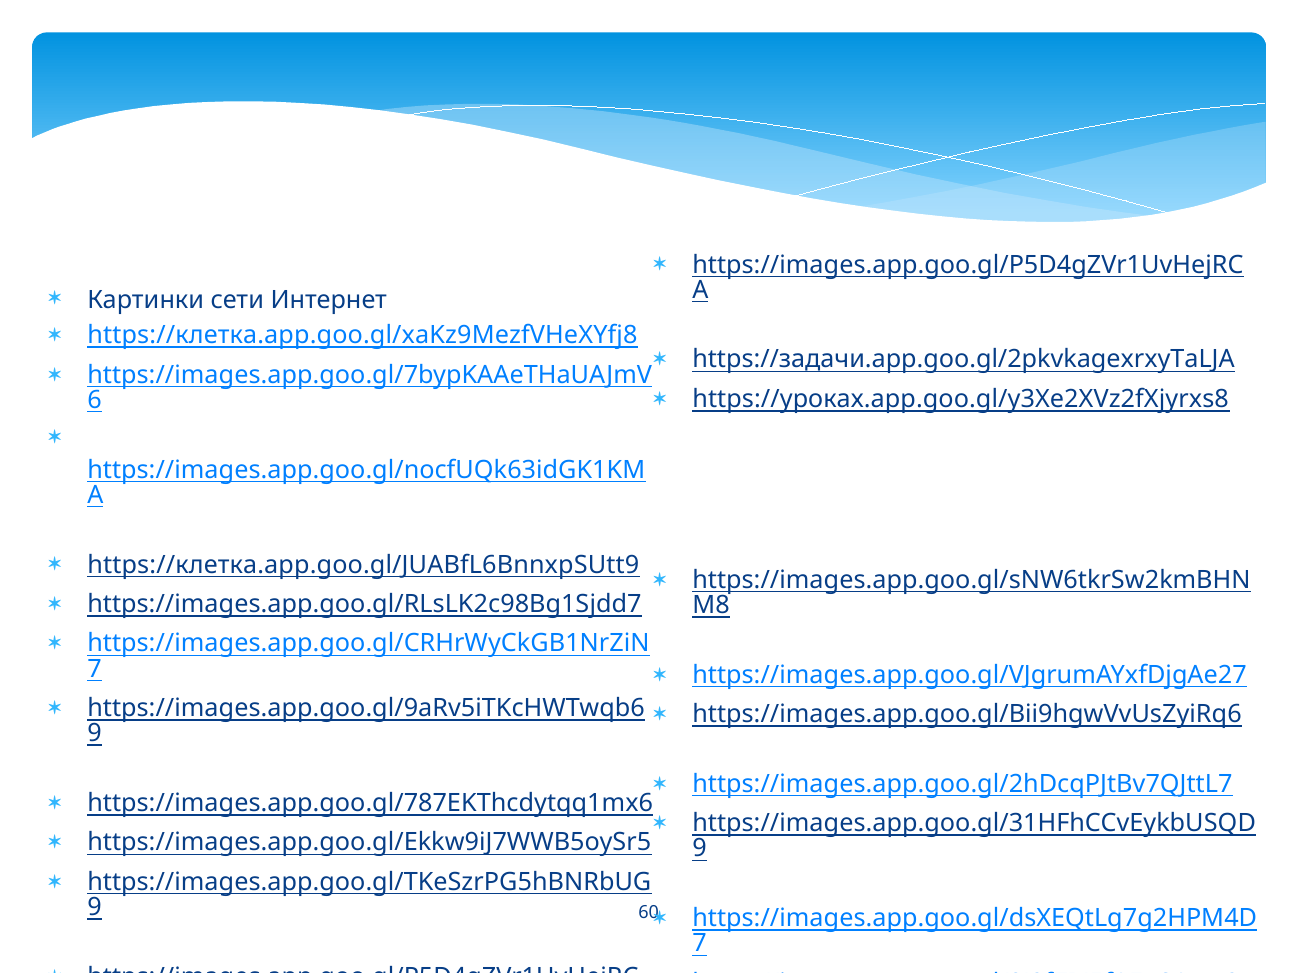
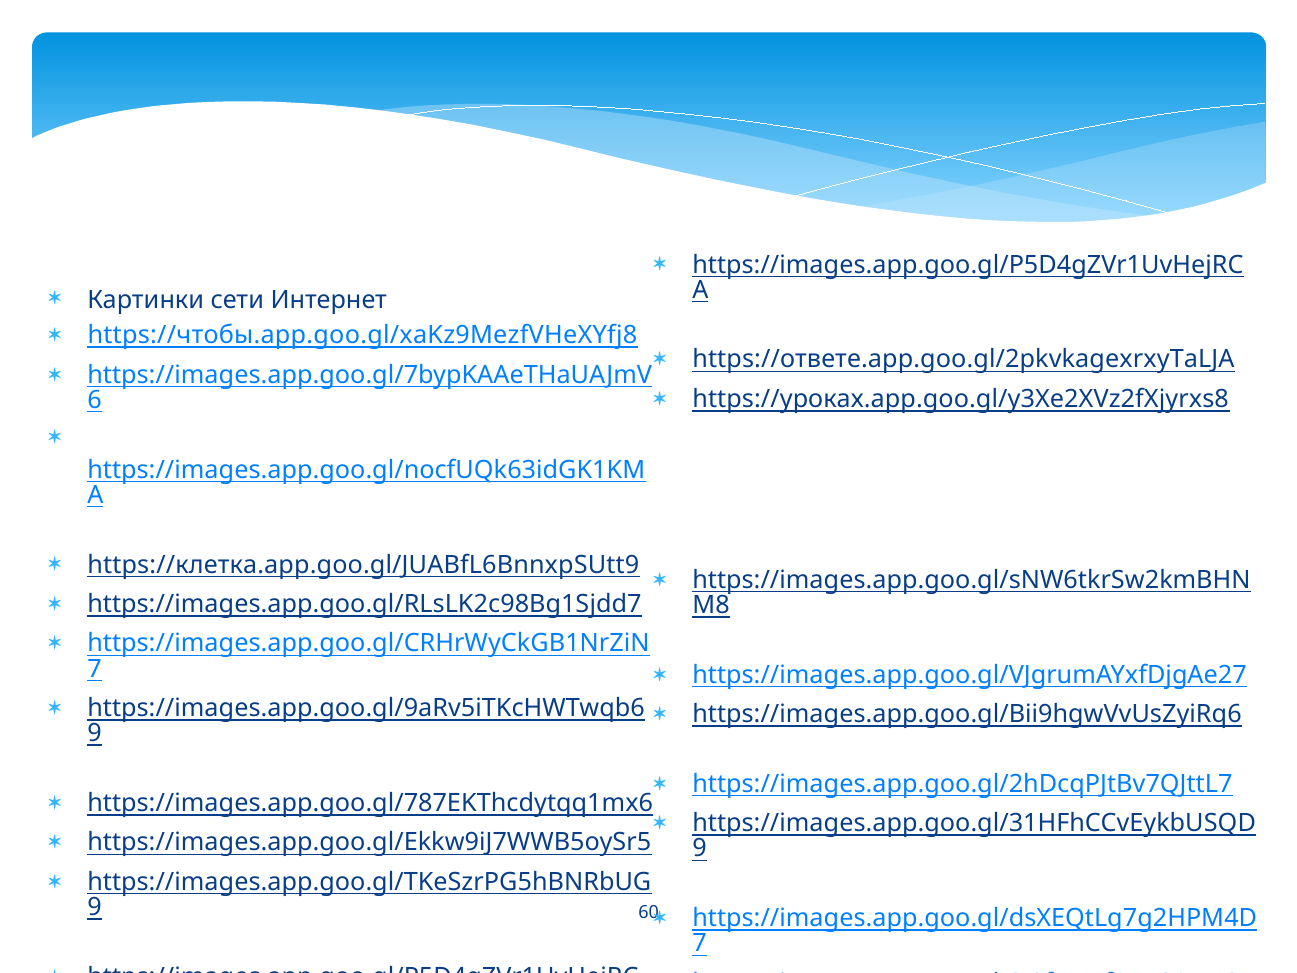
https://клетка.app.goo.gl/xaKz9MezfVHeXYfj8: https://клетка.app.goo.gl/xaKz9MezfVHeXYfj8 -> https://чтобы.app.goo.gl/xaKz9MezfVHeXYfj8 (362, 335)
https://задачи.app.goo.gl/2pkvkagexrxyTaLJA: https://задачи.app.goo.gl/2pkvkagexrxyTaLJA -> https://ответе.app.goo.gl/2pkvkagexrxyTaLJA (963, 360)
